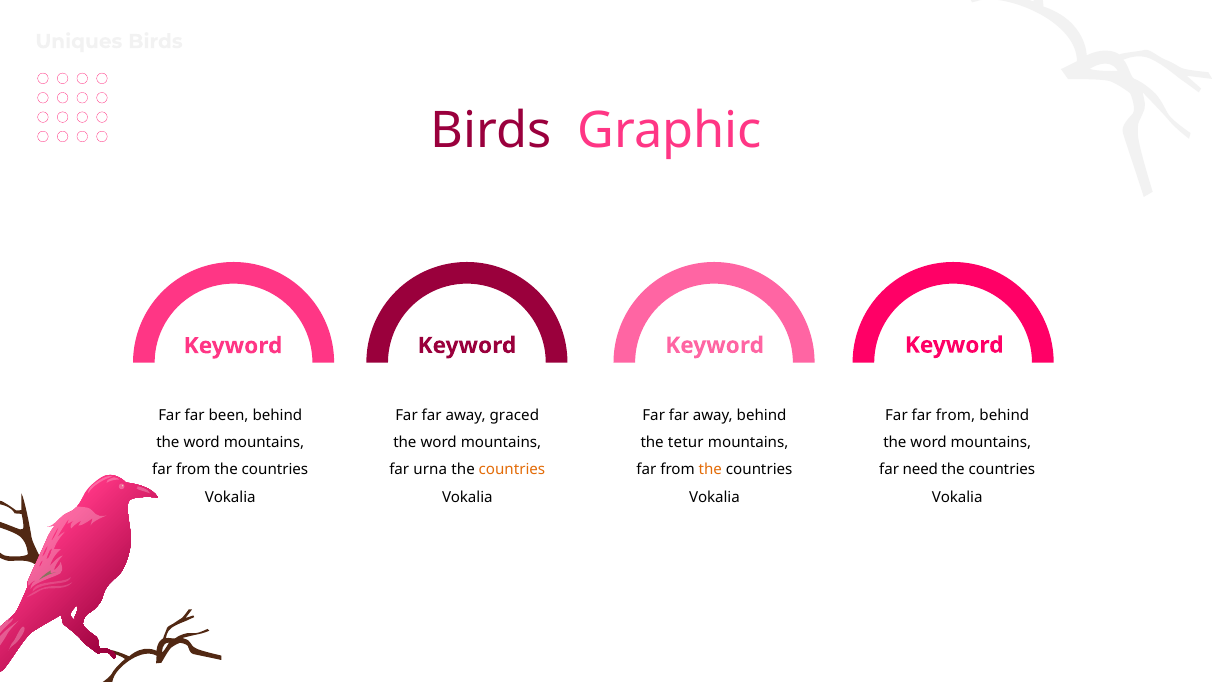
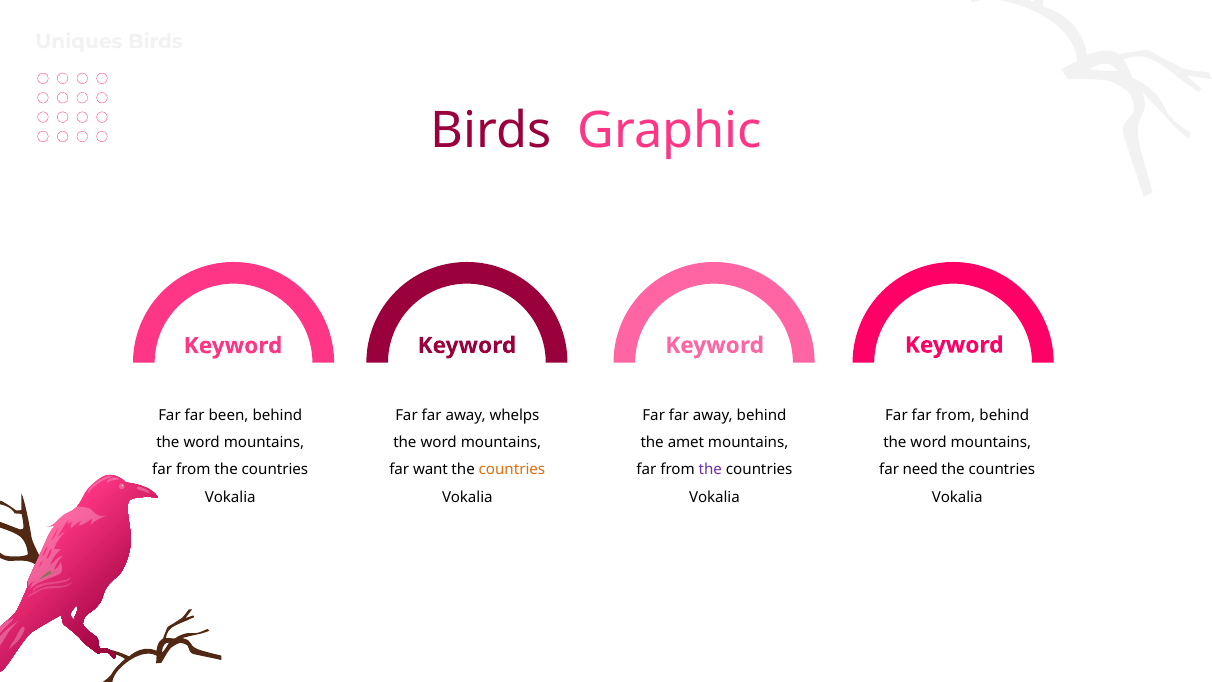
graced: graced -> whelps (514, 415)
tetur: tetur -> amet (686, 442)
urna: urna -> want (430, 470)
the colour: orange -> purple (710, 470)
